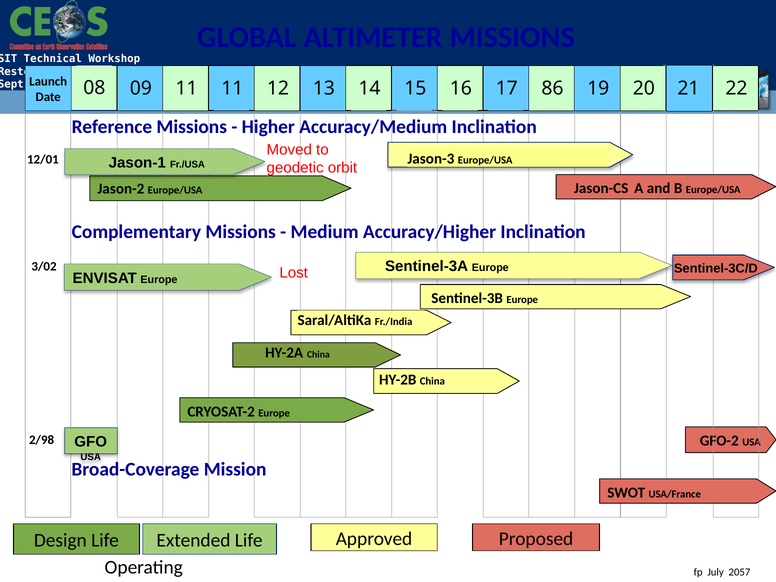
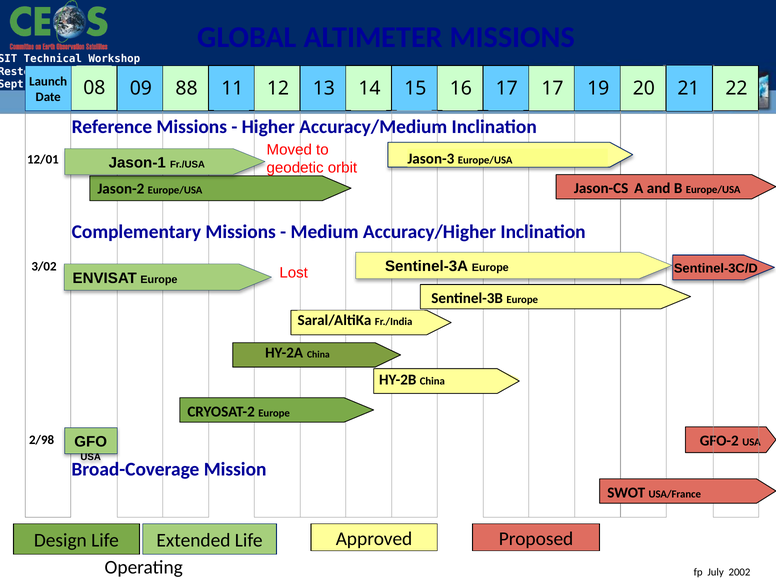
11: 11 -> 88 (187, 88)
17 86: 86 -> 17 (552, 88)
2057: 2057 -> 2002 (740, 572)
